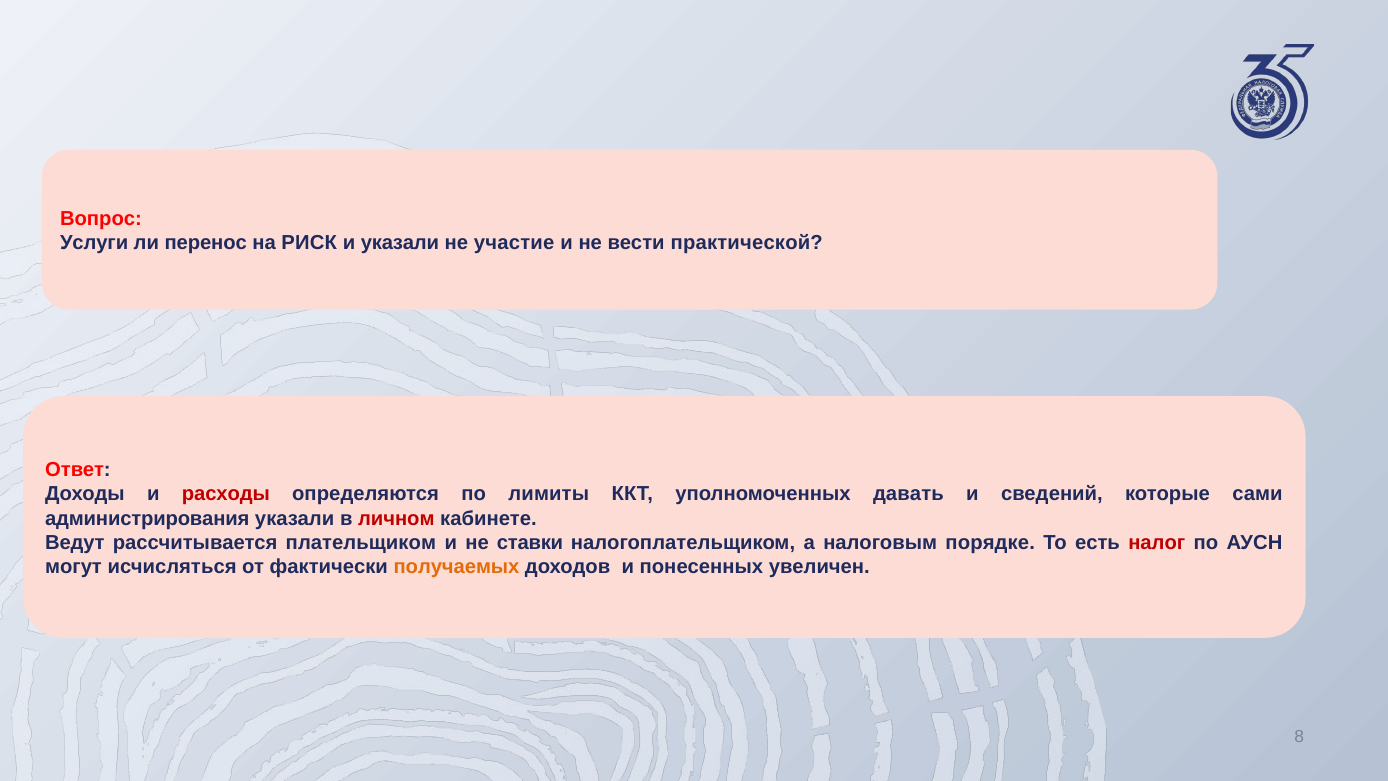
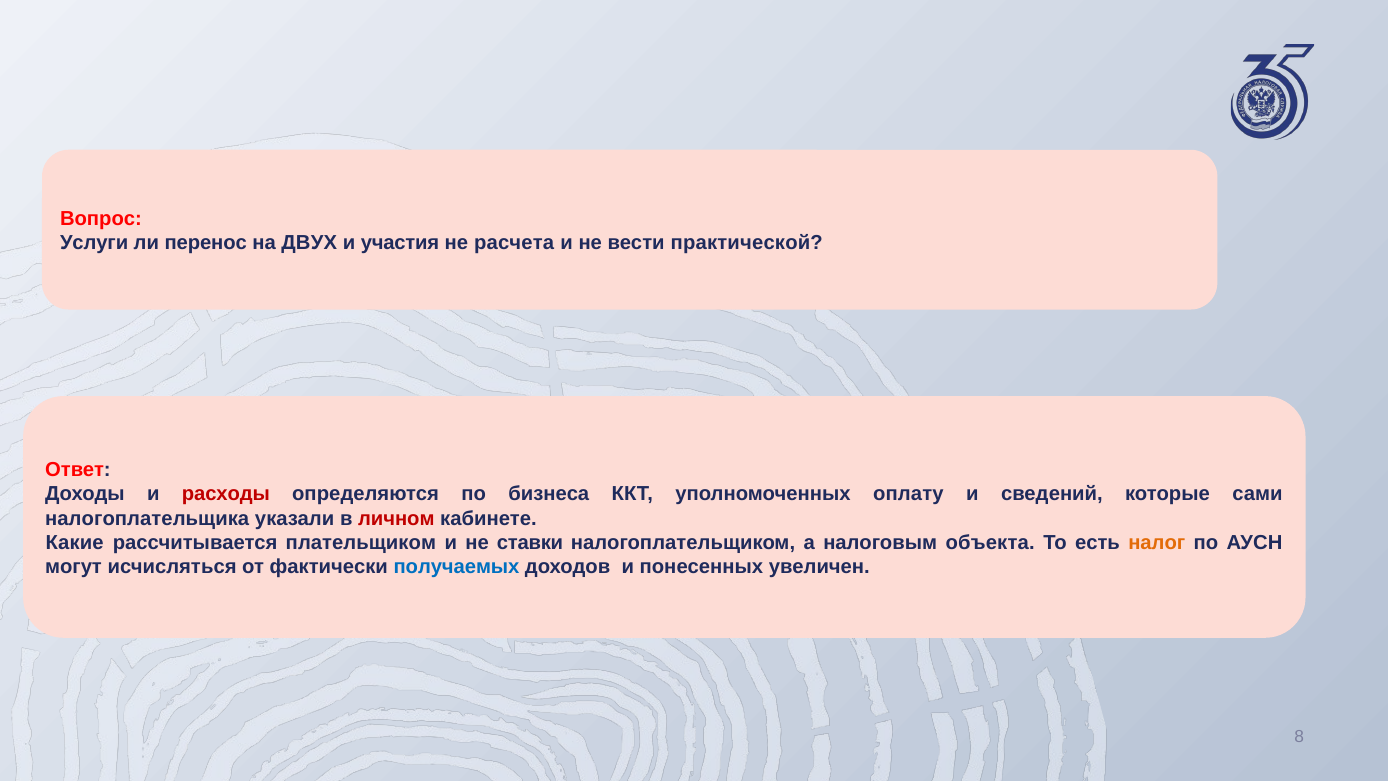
РИСК: РИСК -> ДВУХ (309, 243)
и указали: указали -> участия (400, 243)
участие: участие -> расчета (514, 243)
лимиты: лимиты -> бизнеса (549, 494)
давать: давать -> оплату (908, 494)
администрирования: администрирования -> налогоплательщика (147, 518)
Ведут: Ведут -> Какие (75, 542)
порядке: порядке -> объекта (990, 542)
налог colour: red -> orange (1157, 542)
получаемых colour: orange -> blue (456, 567)
